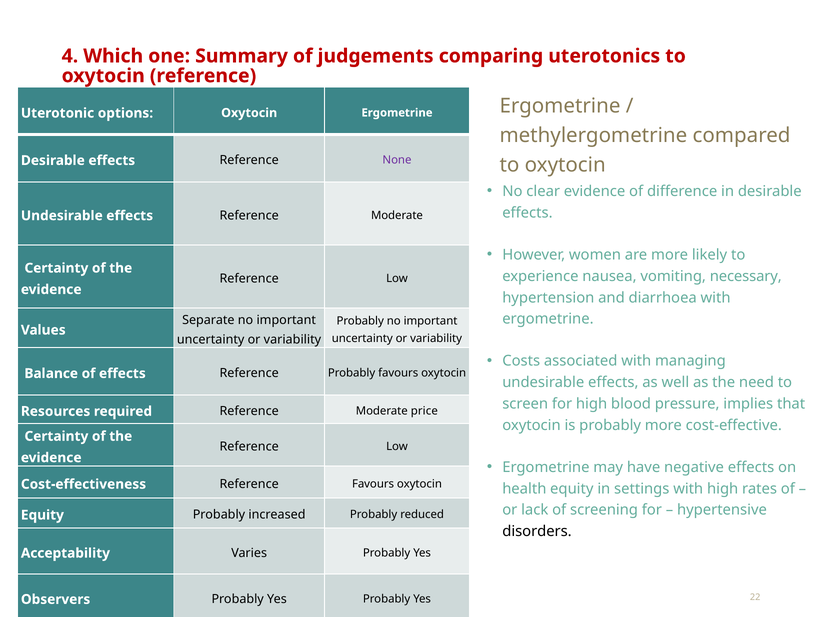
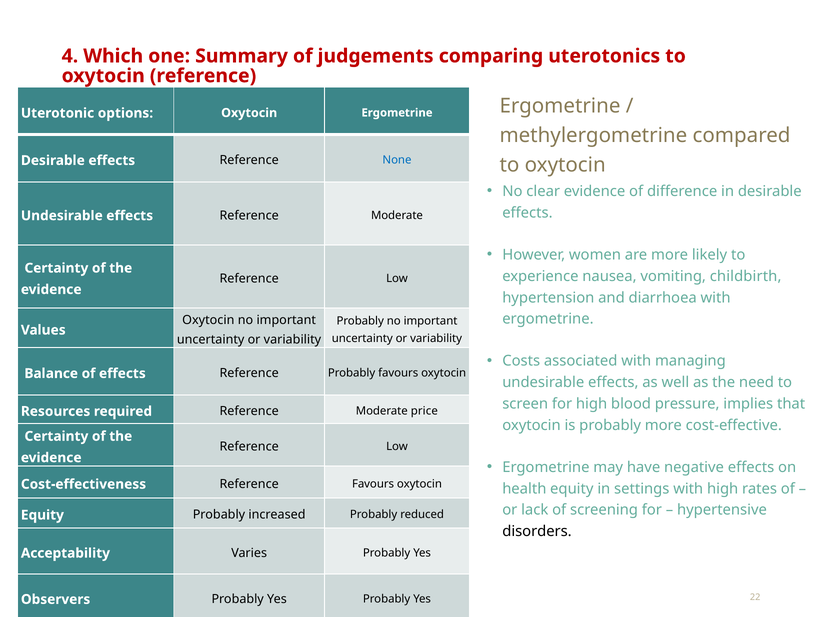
None colour: purple -> blue (397, 160)
necessary: necessary -> childbirth (746, 276)
Separate: Separate -> Oxytocin (208, 320)
